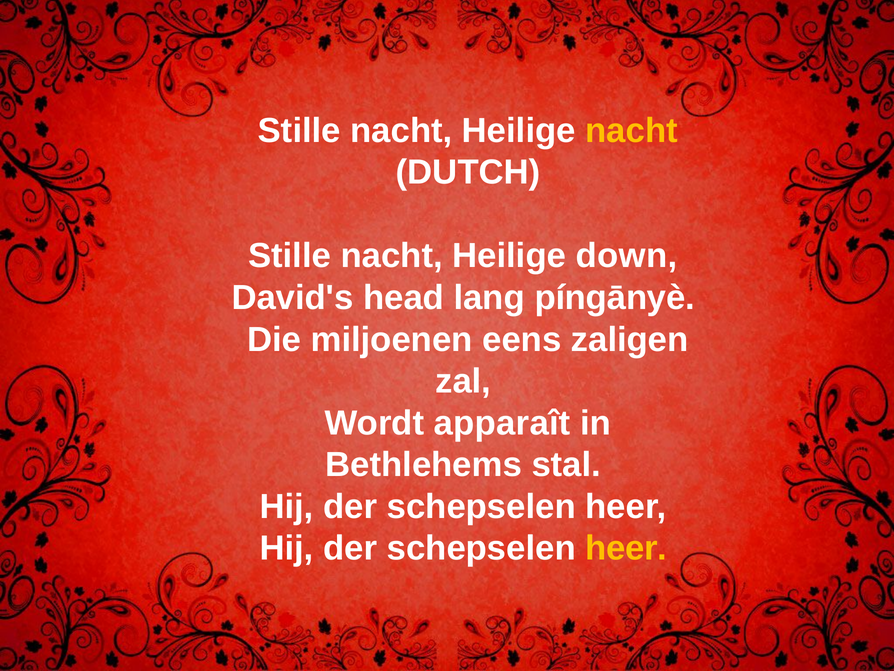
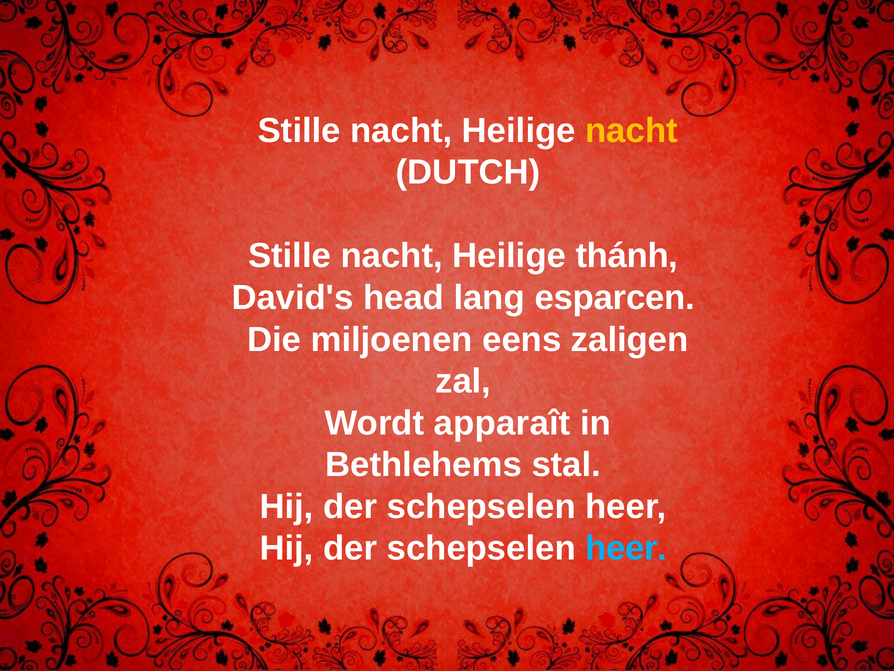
down: down -> thánh (627, 256)
píngānyè: píngānyè -> esparcen (615, 298)
heer colour: yellow -> light blue (626, 548)
